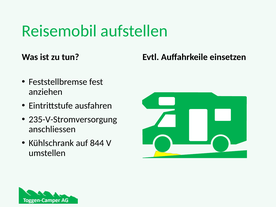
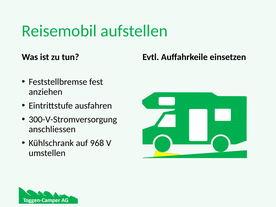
235-V-Stromversorgung: 235-V-Stromversorgung -> 300-V-Stromversorgung (73, 119)
844: 844 -> 968 (97, 143)
